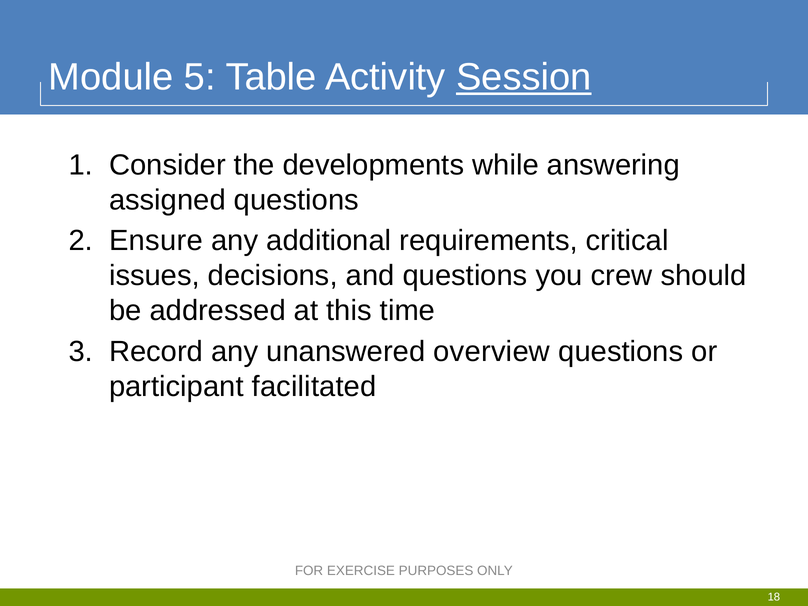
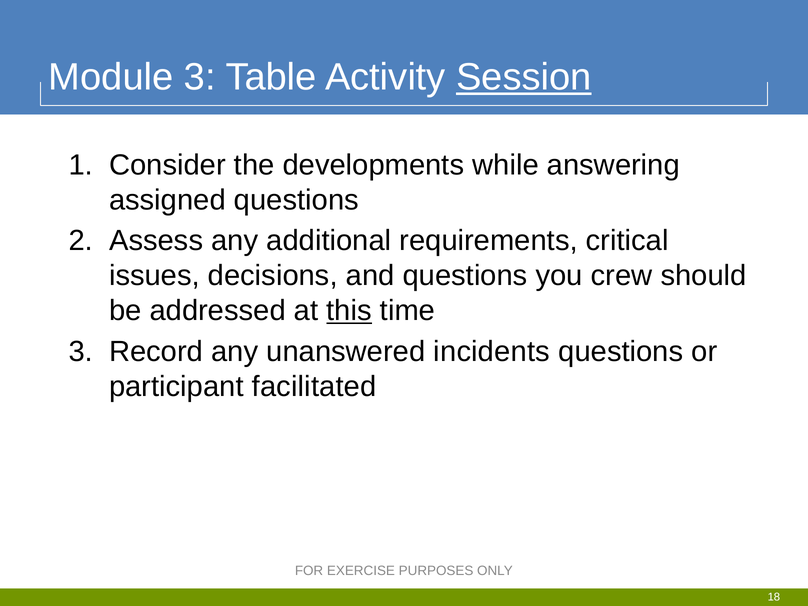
Module 5: 5 -> 3 (200, 77)
Ensure: Ensure -> Assess (156, 241)
this underline: none -> present (349, 311)
overview: overview -> incidents (492, 352)
